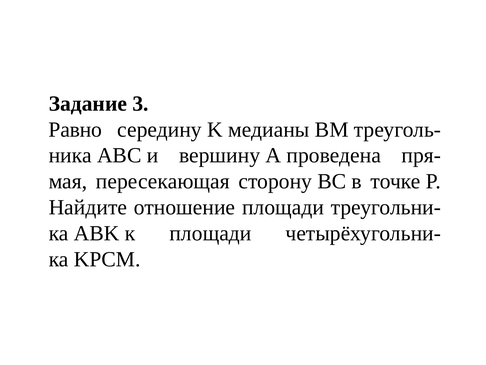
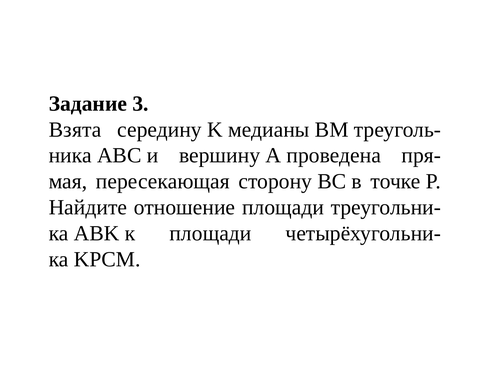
Равно: Равно -> Взята (75, 129)
